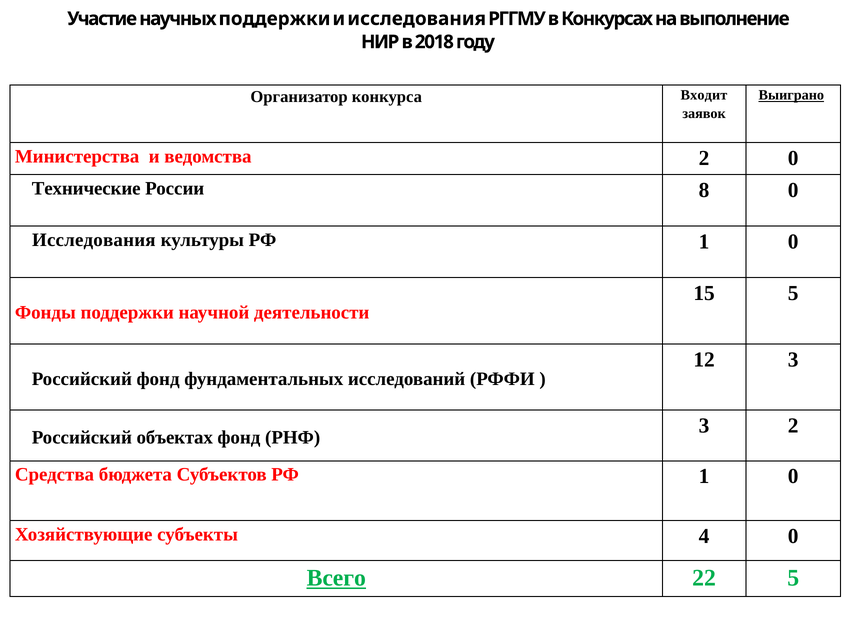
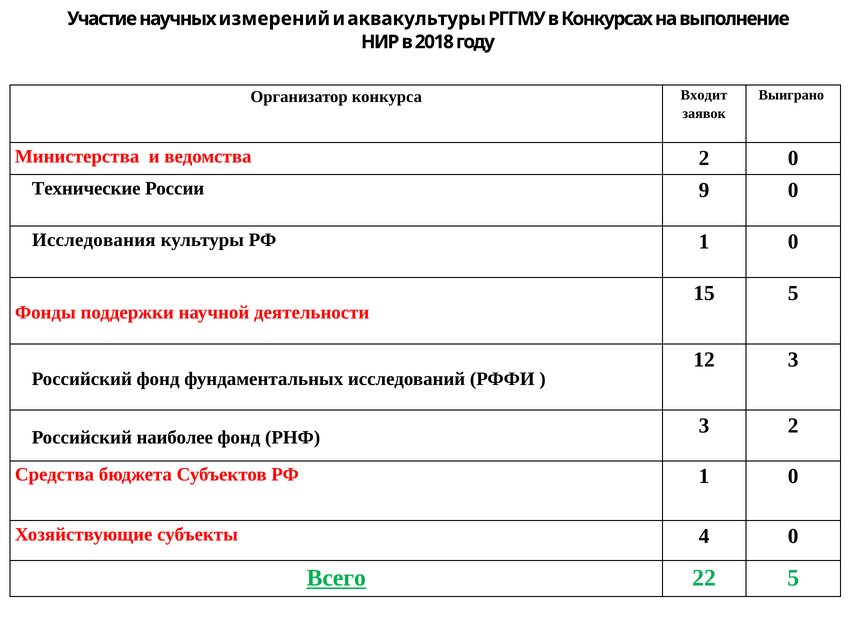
научных поддержки: поддержки -> измерений (274, 19)
и исследования: исследования -> аквакультуры (417, 19)
Выиграно underline: present -> none (791, 95)
8: 8 -> 9 (704, 190)
объектах: объектах -> наиболее (175, 437)
